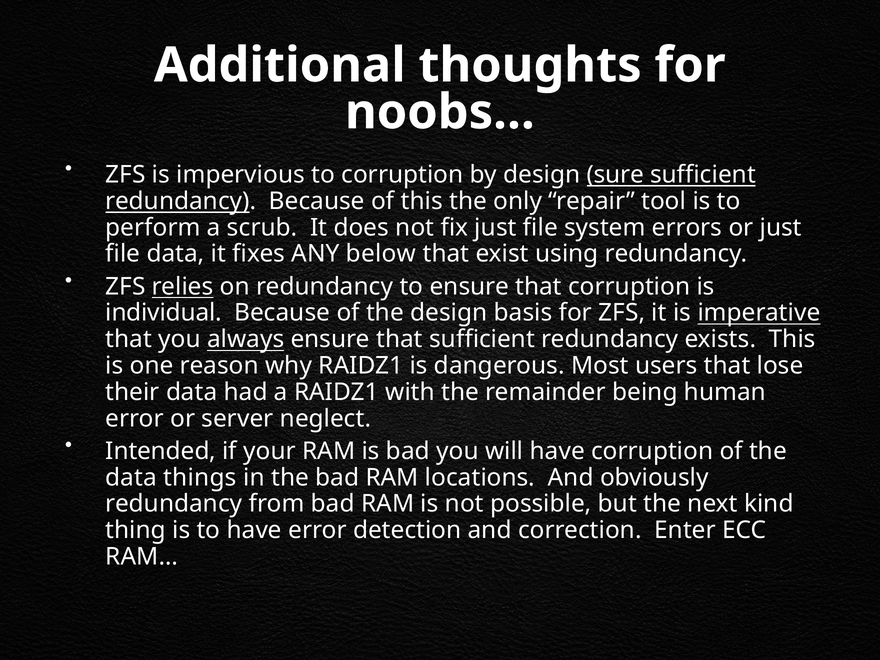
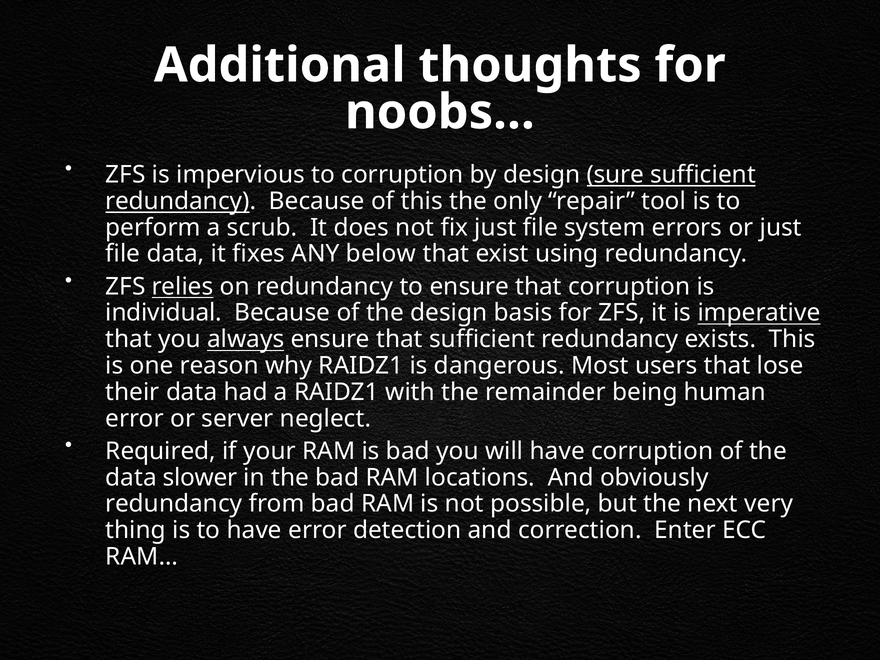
Intended: Intended -> Required (161, 451)
things: things -> slower (200, 477)
kind: kind -> very (769, 504)
